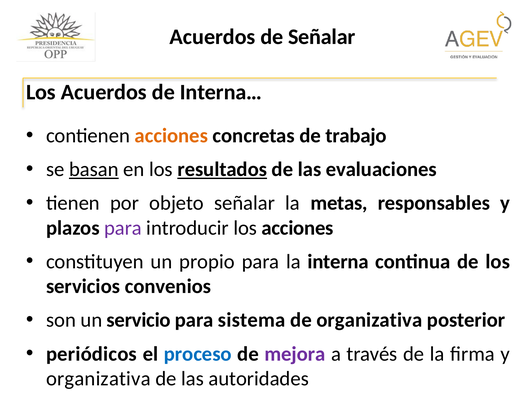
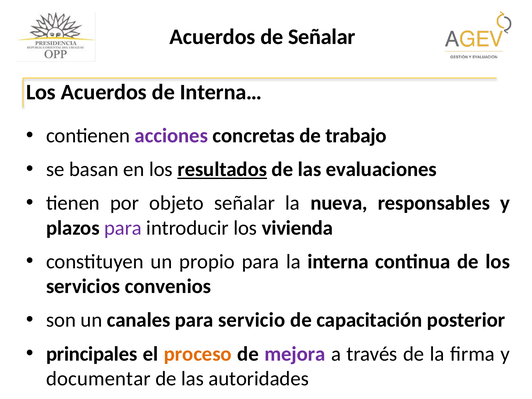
acciones colour: orange -> purple (171, 136)
basan underline: present -> none (94, 169)
metas: metas -> nueva (339, 203)
los acciones: acciones -> vivienda (297, 228)
servicio: servicio -> canales (139, 320)
sistema: sistema -> servicio (252, 320)
de organizativa: organizativa -> capacitación (369, 320)
periódicos: periódicos -> principales (92, 354)
proceso colour: blue -> orange (198, 354)
organizativa: organizativa -> documentar (98, 379)
